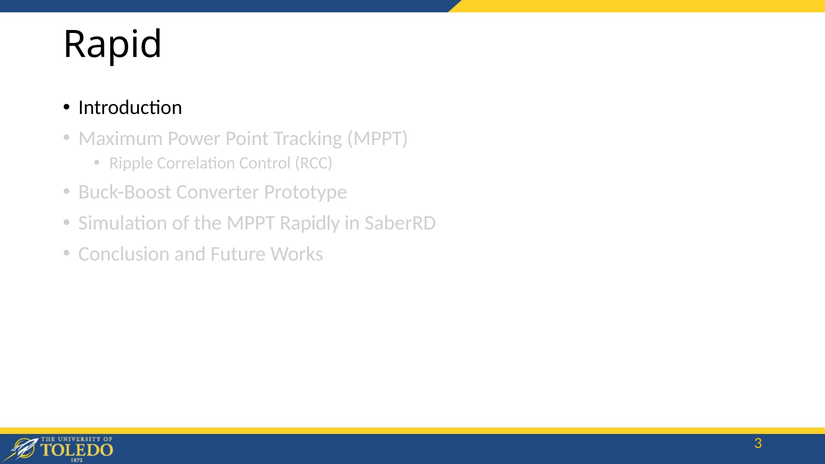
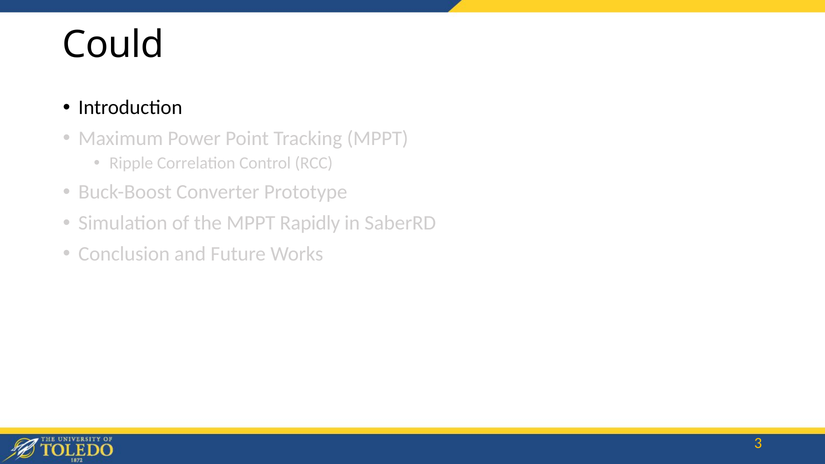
Rapid: Rapid -> Could (113, 45)
